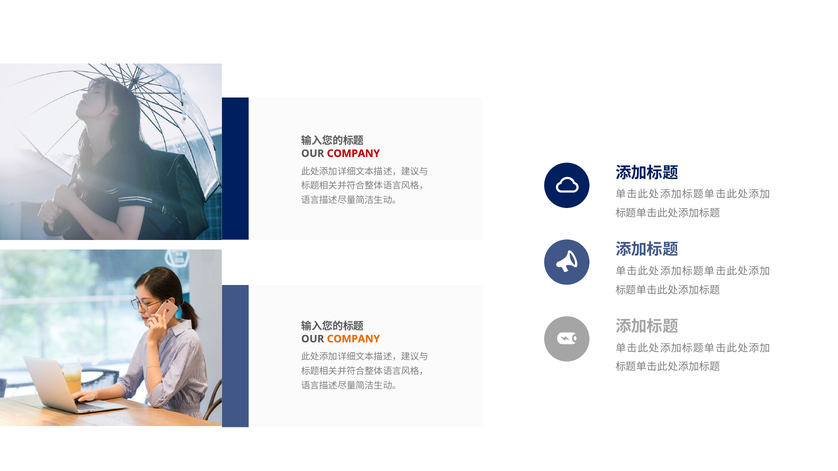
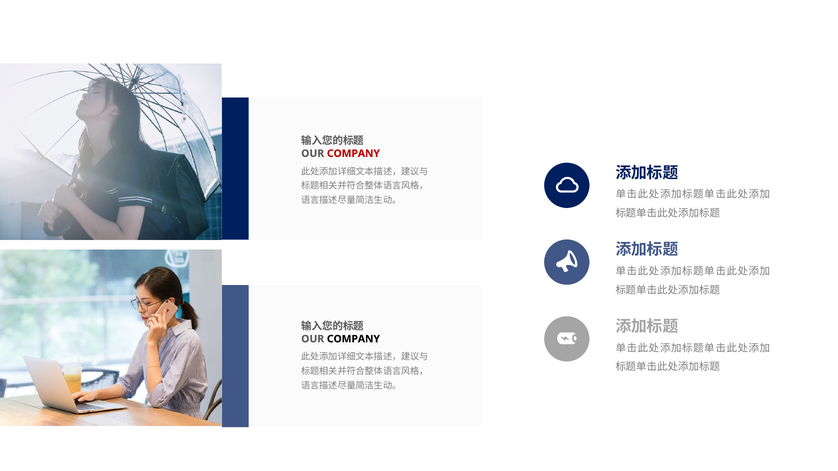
COMPANY colour: orange -> black (353, 339)
